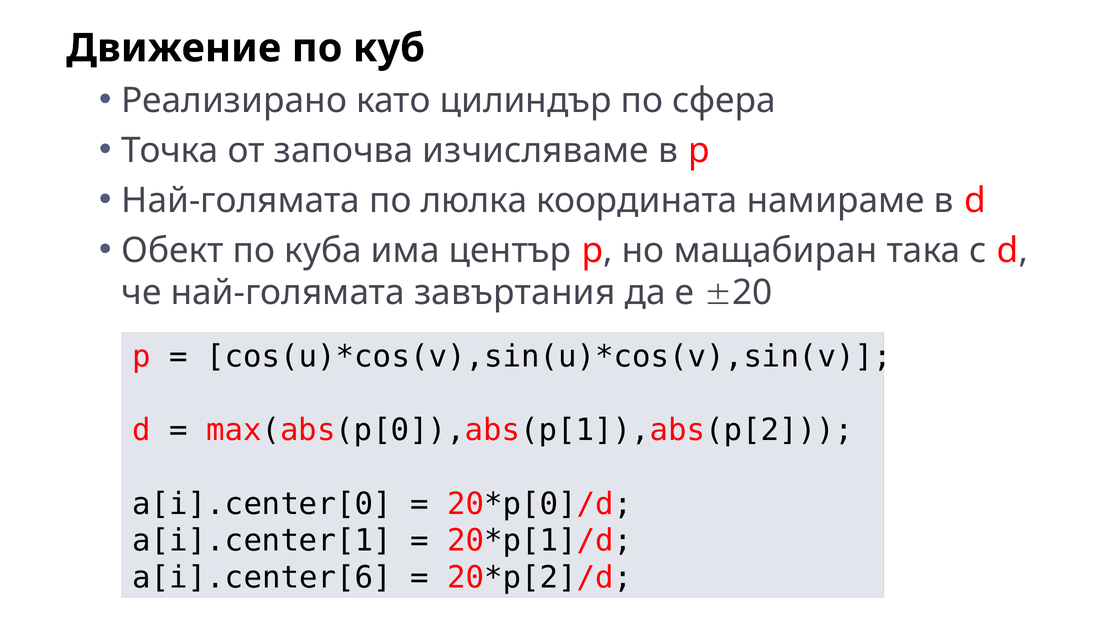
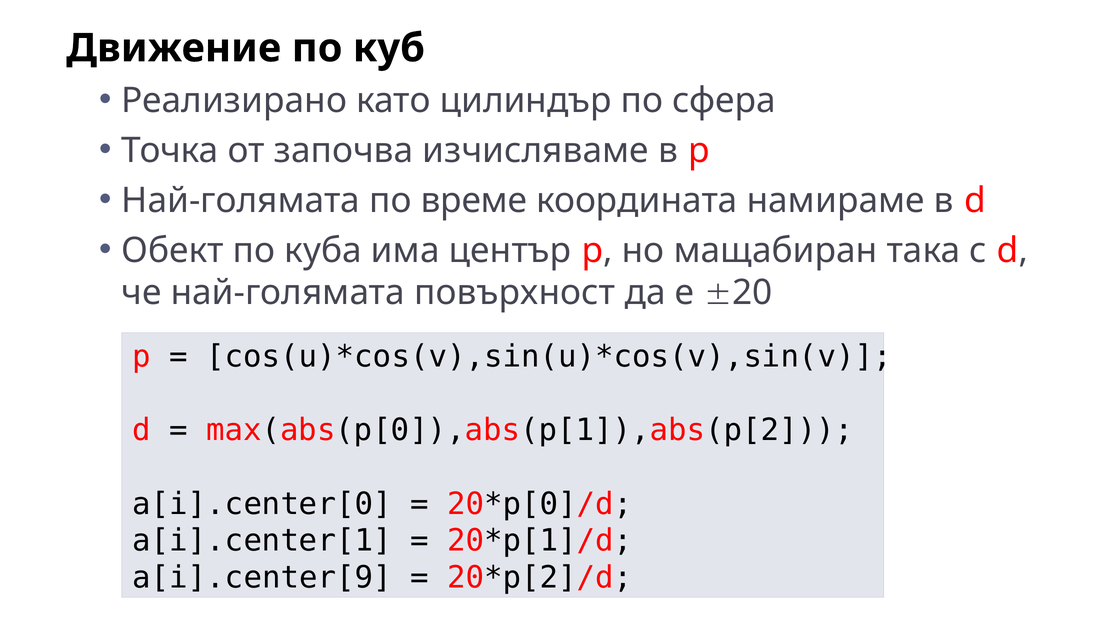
люлка: люлка -> време (474, 201)
завъртания: завъртания -> повърхност (515, 293)
a[i].center[6: a[i].center[6 -> a[i].center[9 (262, 578)
